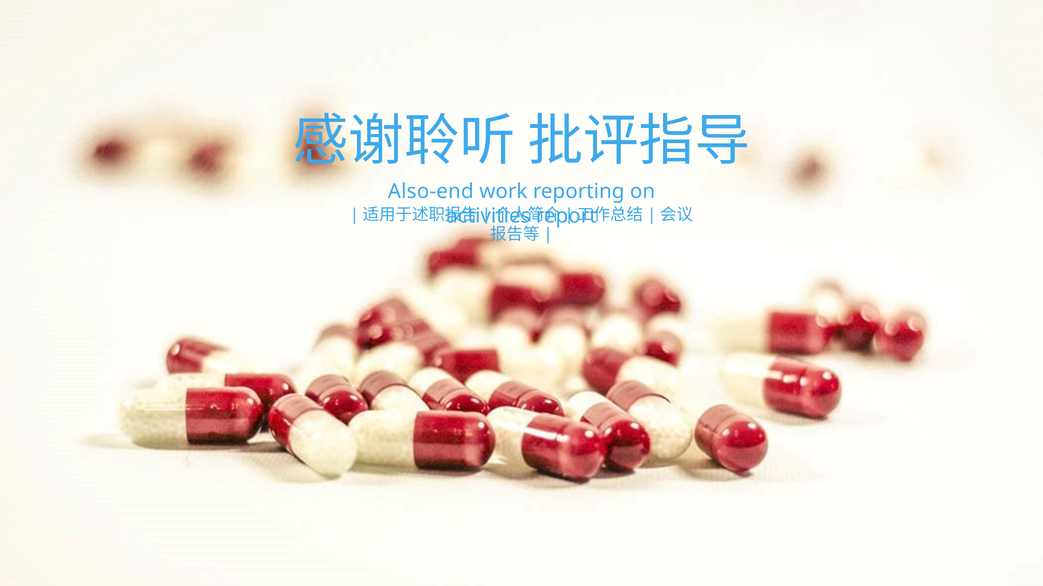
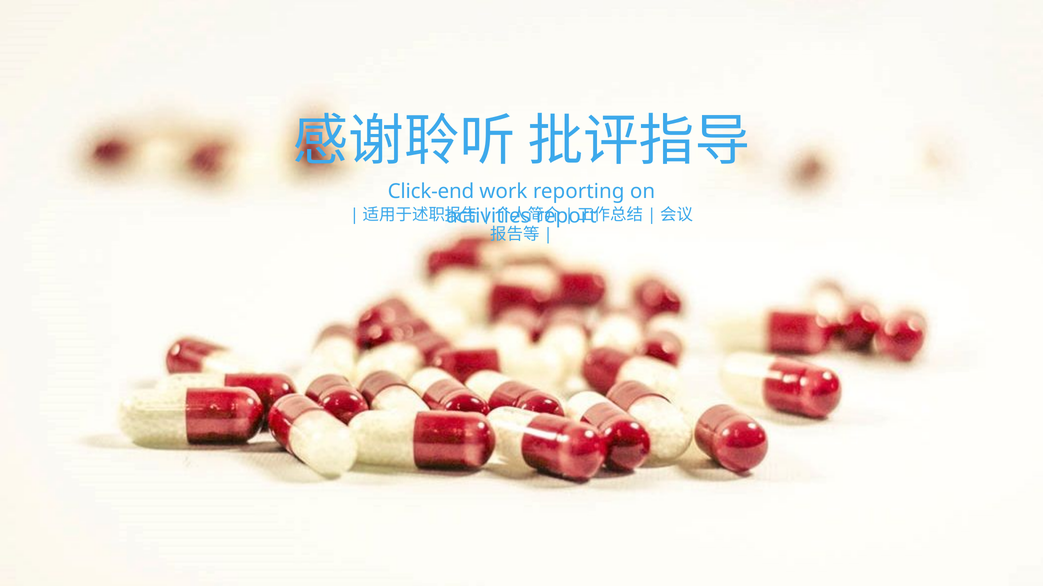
Also-end: Also-end -> Click-end (431, 192)
